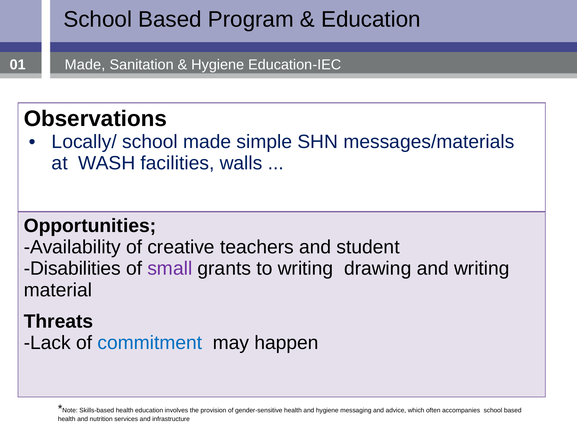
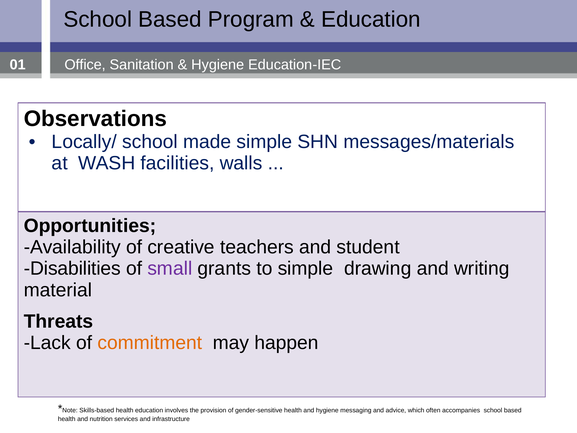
Made: Made -> Office (85, 65)
to writing: writing -> simple (305, 268)
commitment colour: blue -> orange (150, 343)
